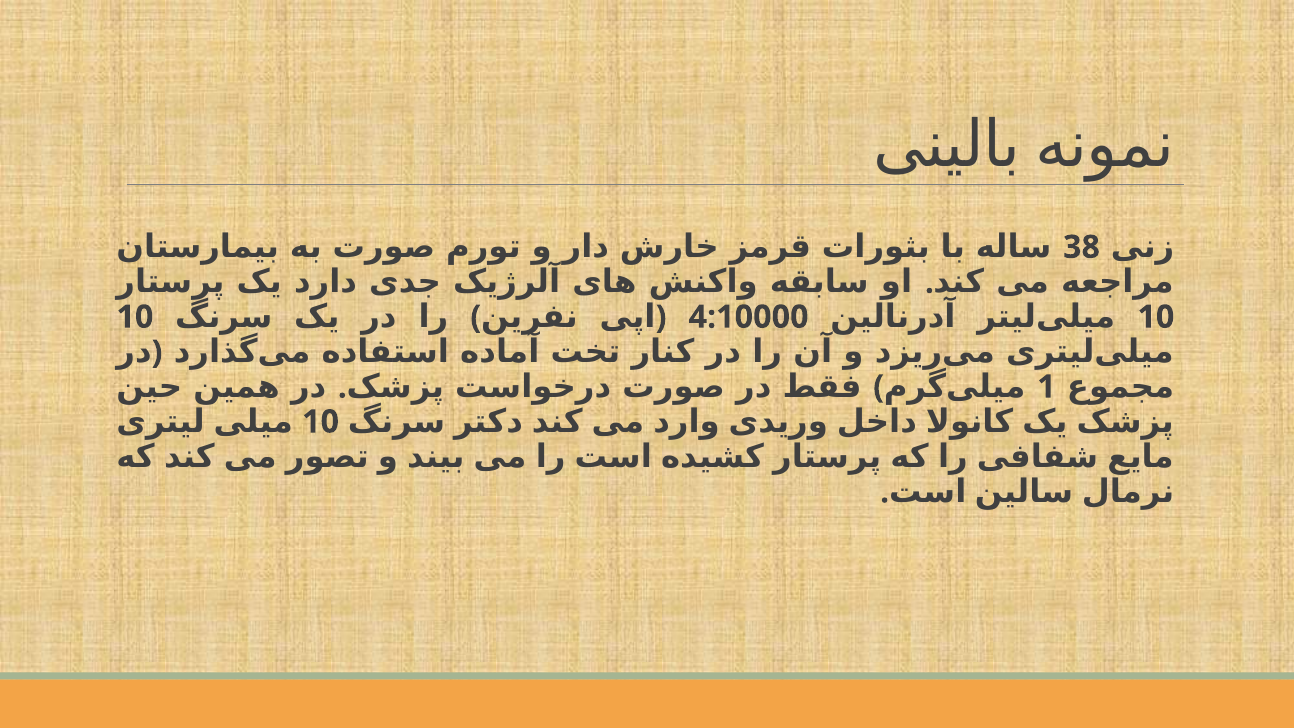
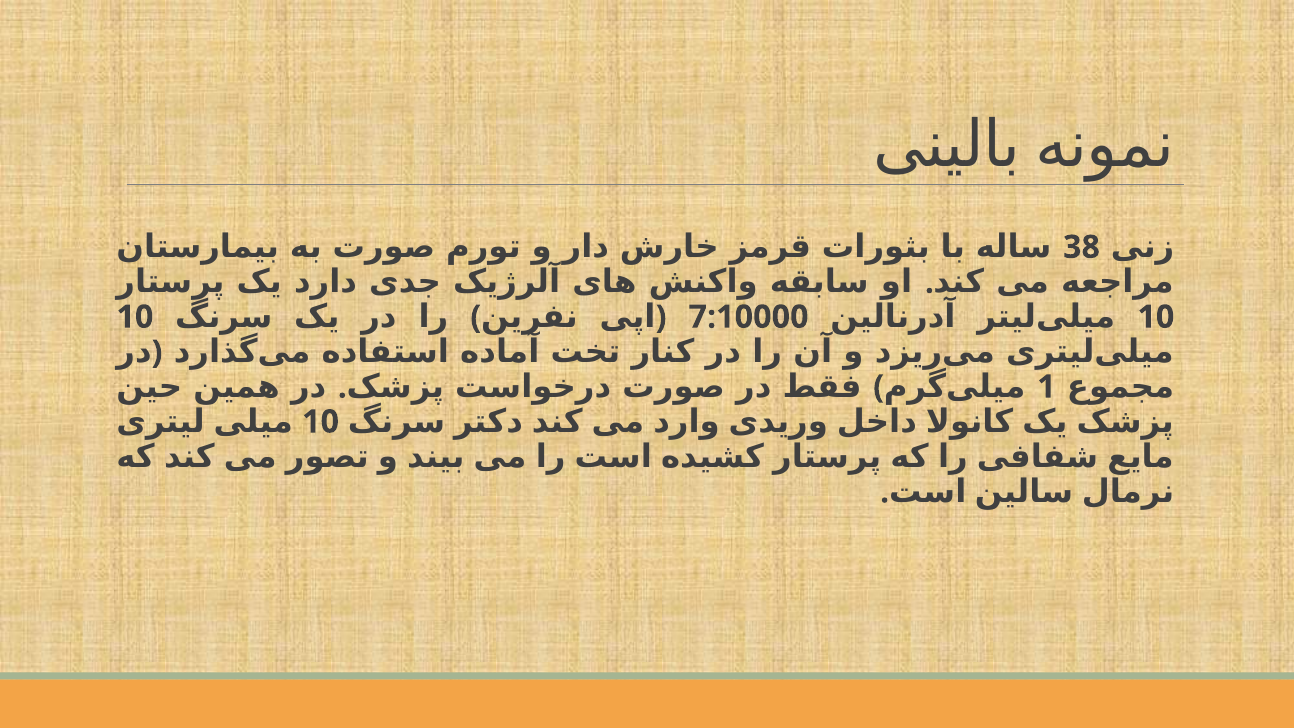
4:10000: 4:10000 -> 7:10000 (749, 317)
